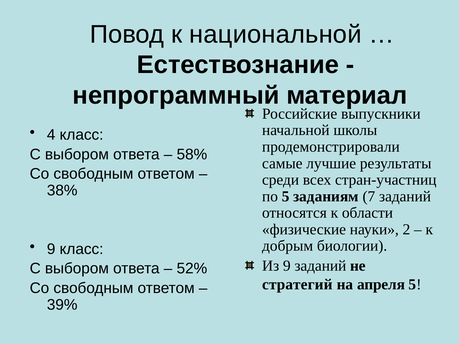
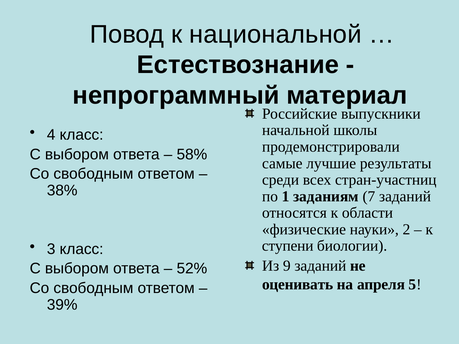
по 5: 5 -> 1 (286, 196)
добрым: добрым -> ступени (288, 246)
9: 9 -> 3 (51, 249)
стратегий: стратегий -> оценивать (298, 285)
